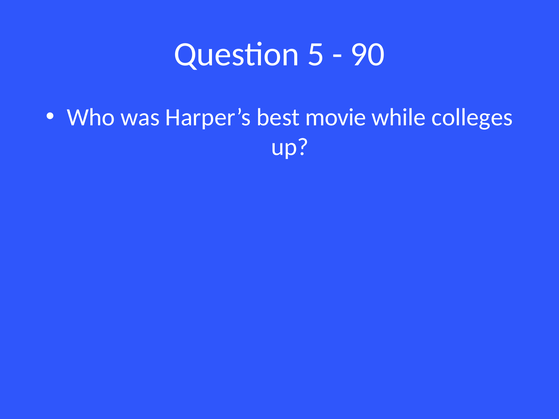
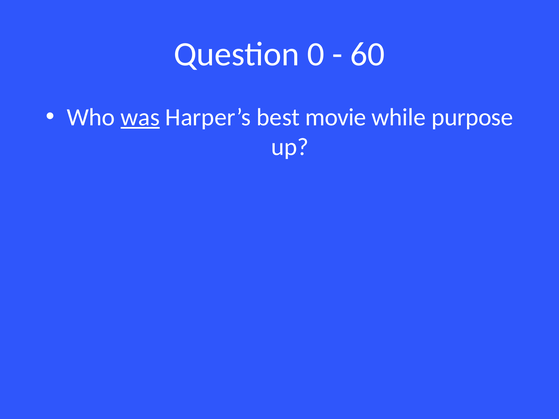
5: 5 -> 0 (316, 54)
90: 90 -> 60 (368, 54)
was underline: none -> present (140, 117)
colleges: colleges -> purpose (472, 117)
